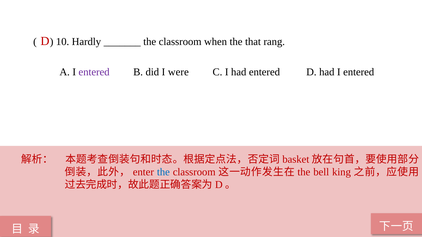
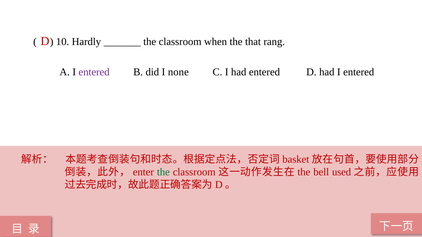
were: were -> none (178, 72)
the colour: blue -> green (163, 172)
king: king -> used (342, 172)
